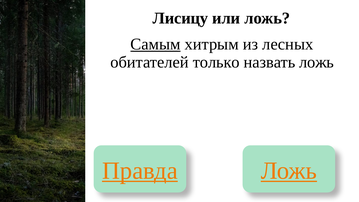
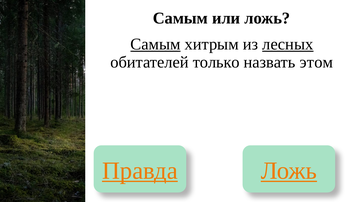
Лисицу: Лисицу -> Самым (180, 18)
лесных underline: none -> present (288, 44)
назвать ложь: ложь -> этом (316, 62)
